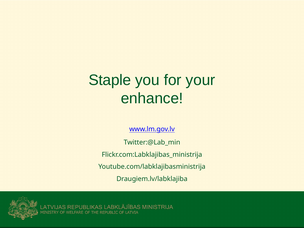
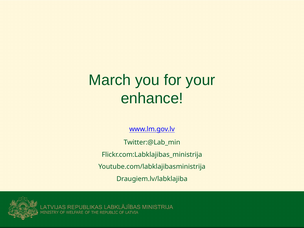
Staple: Staple -> March (110, 80)
